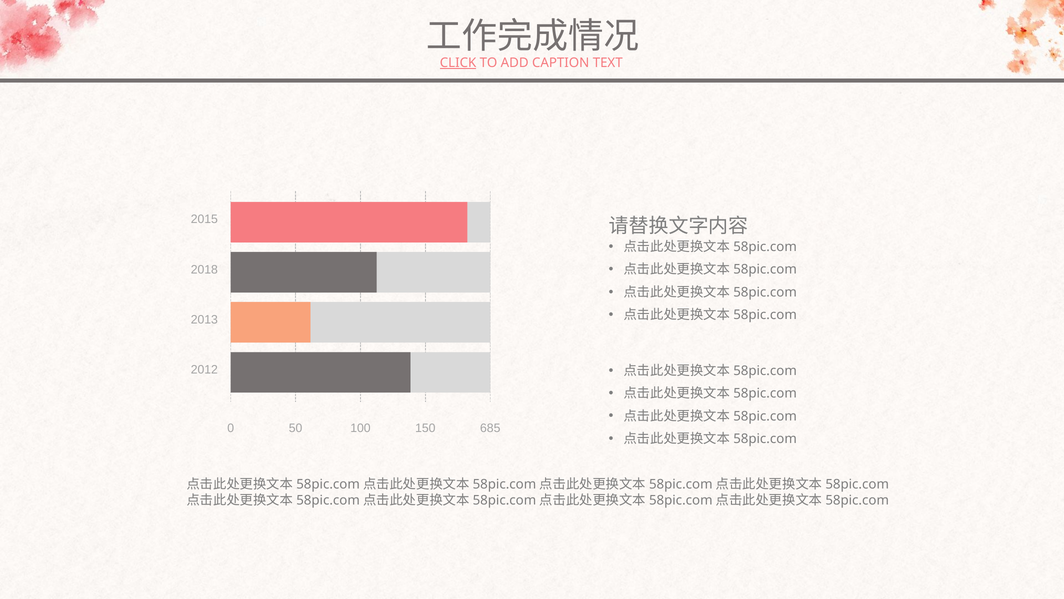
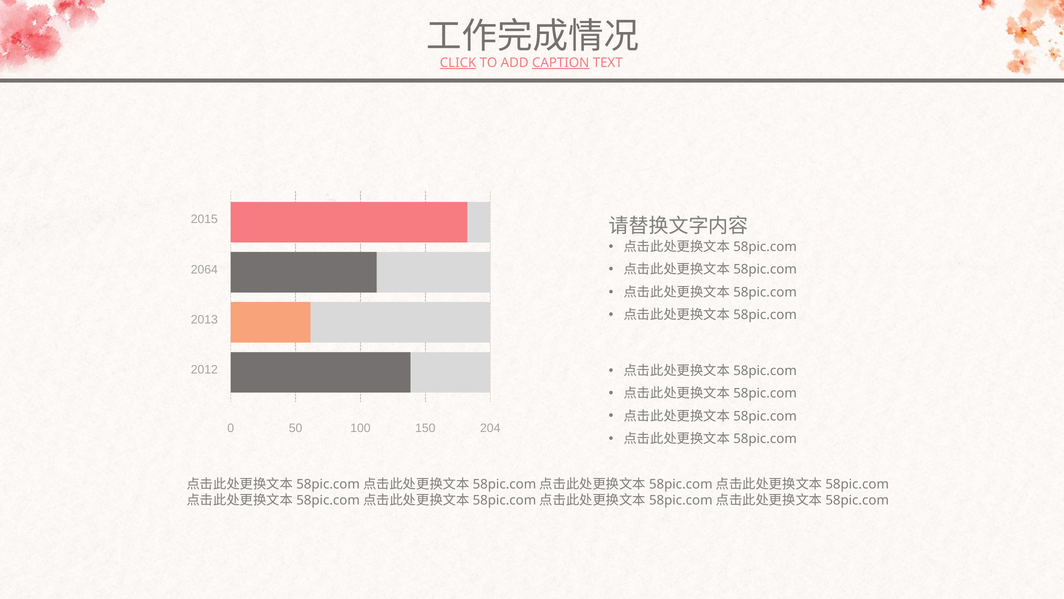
CAPTION underline: none -> present (561, 63)
2018: 2018 -> 2064 (204, 269)
685: 685 -> 204 (490, 428)
